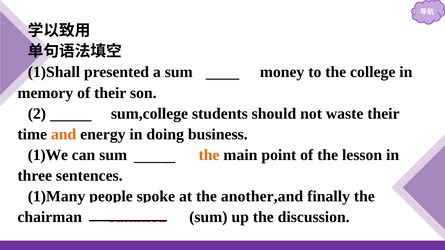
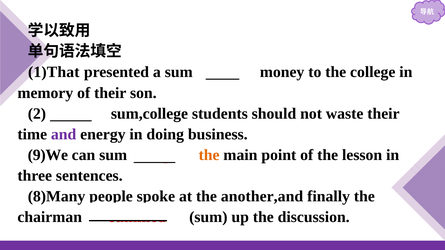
1)Shall: 1)Shall -> 1)That (54, 72)
and colour: orange -> purple (64, 134)
1)We: 1)We -> 9)We (48, 155)
1)Many: 1)Many -> 8)Many (57, 197)
